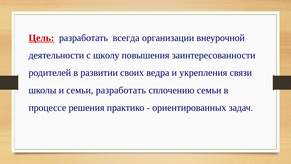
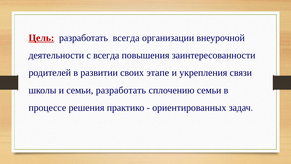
с школу: школу -> всегда (106, 55)
ведра: ведра -> этапе (158, 73)
